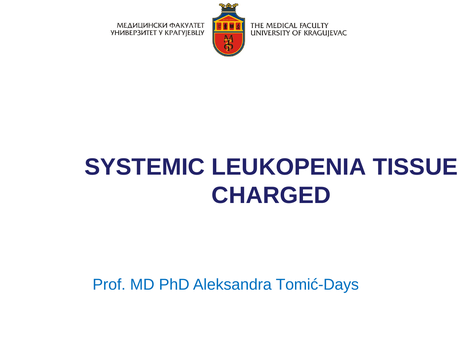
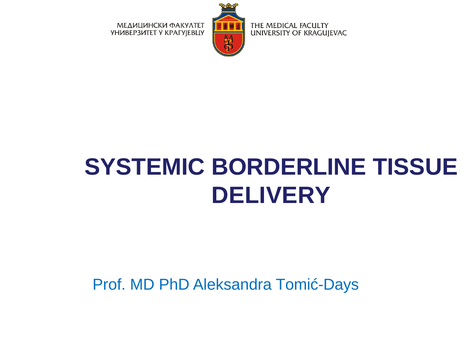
LEUKOPENIA: LEUKOPENIA -> BORDERLINE (289, 167)
CHARGED: CHARGED -> DELIVERY (271, 195)
